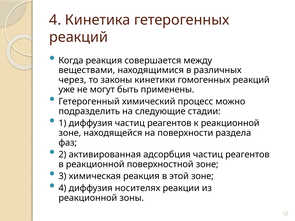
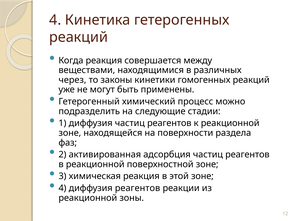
диффузия носителях: носителях -> реагентов (138, 188)
